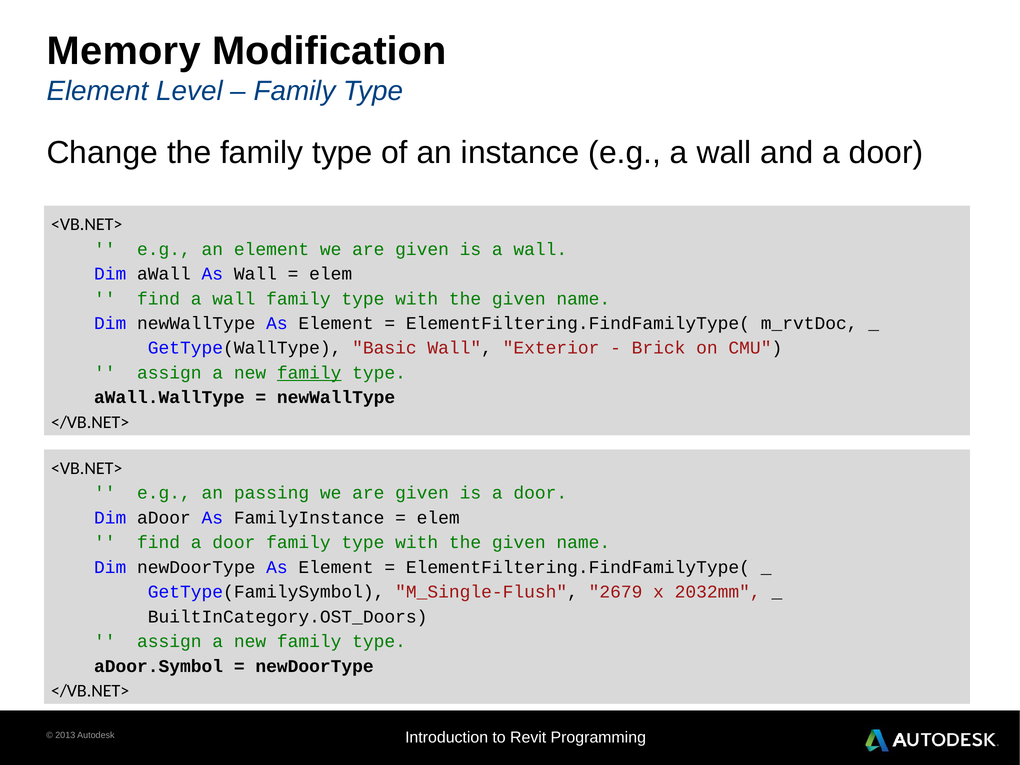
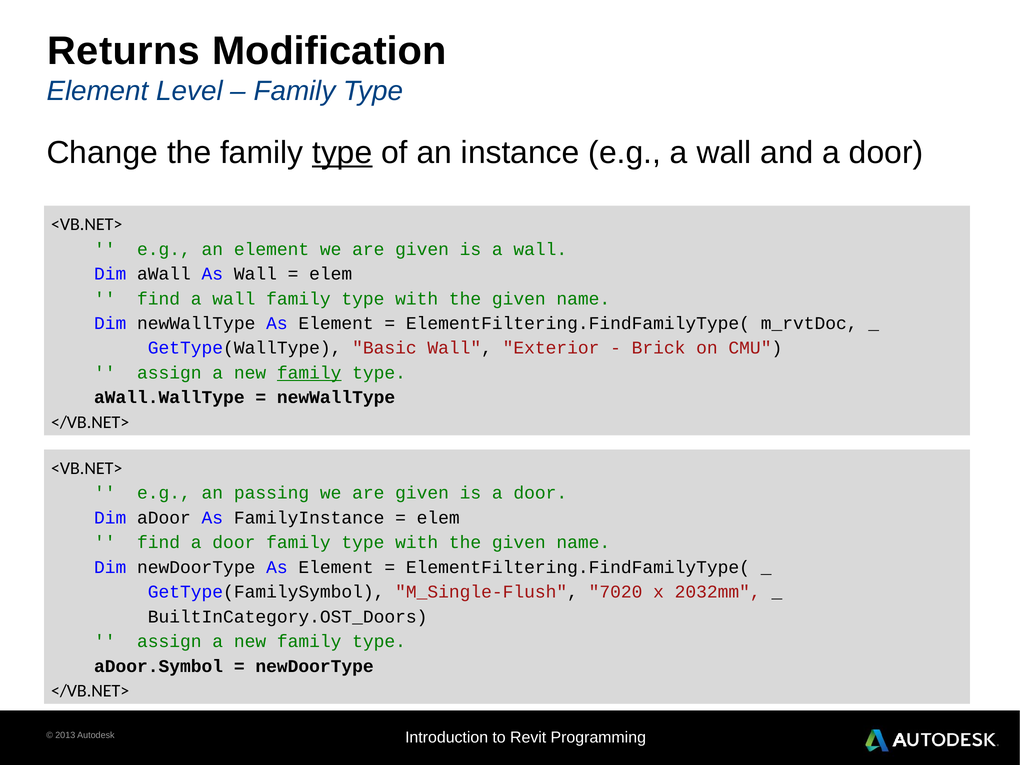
Memory: Memory -> Returns (124, 51)
type underline: none -> present (342, 153)
2679: 2679 -> 7020 (616, 592)
